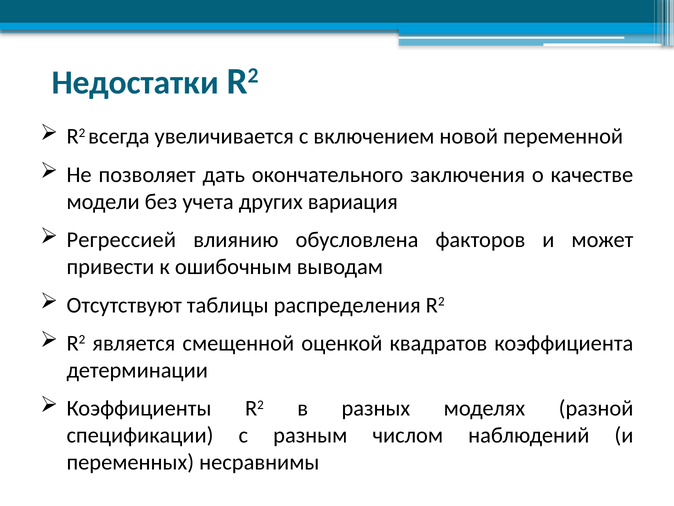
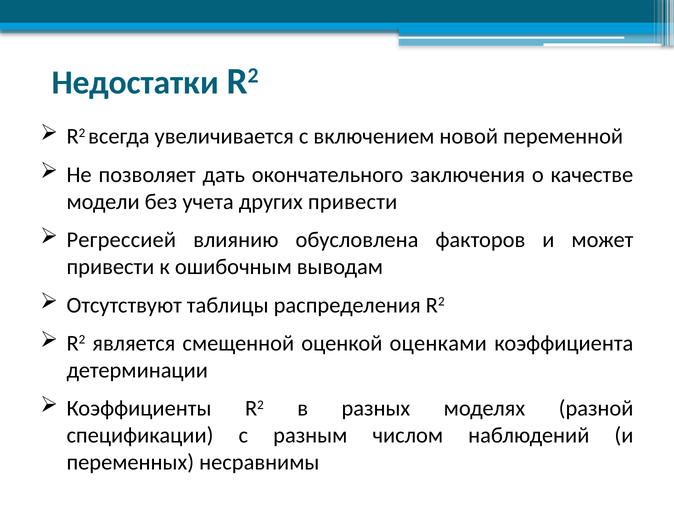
других вариация: вариация -> привести (353, 201)
квадратов: квадратов -> оценками (438, 343)
